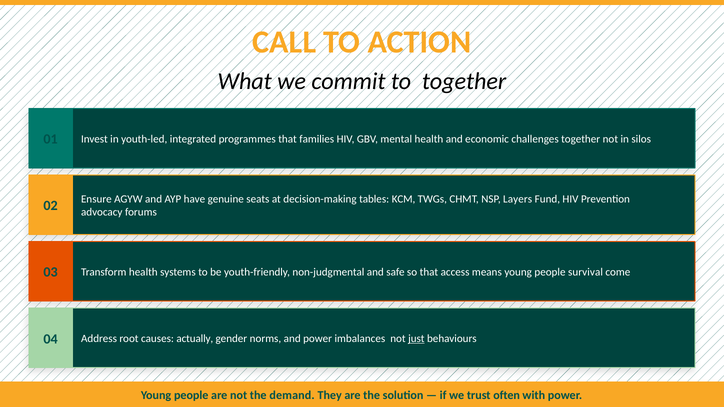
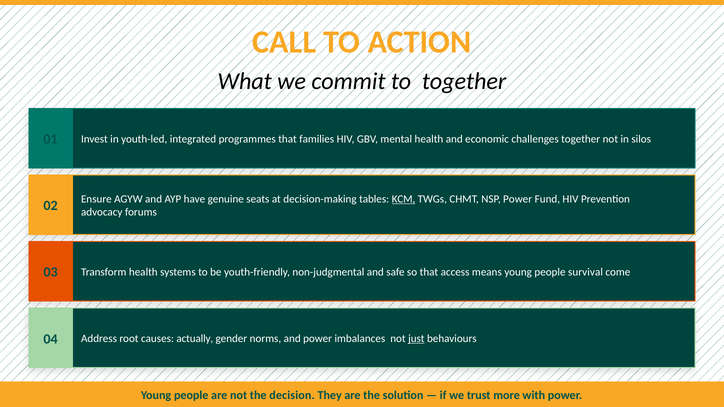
KCM underline: none -> present (404, 199)
NSP Layers: Layers -> Power (518, 199)
demand: demand -> decision (292, 396)
often: often -> more (507, 396)
